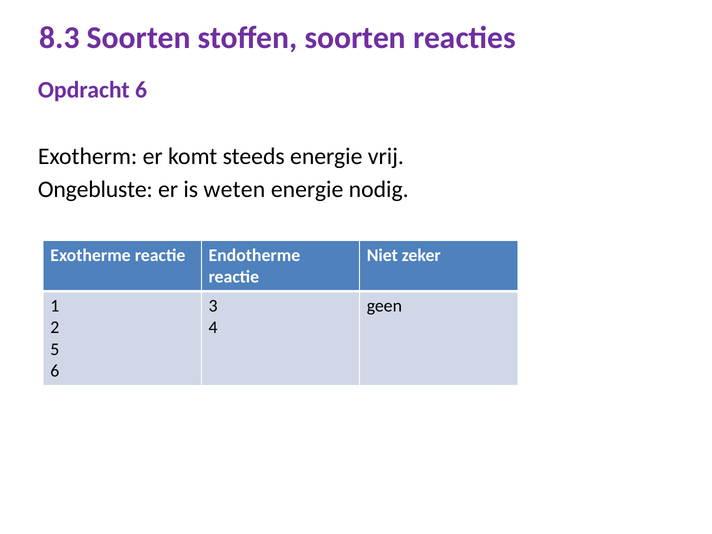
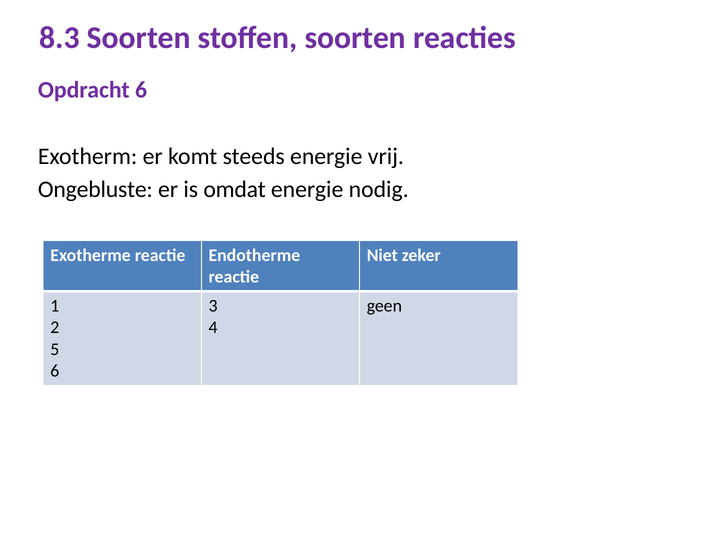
weten: weten -> omdat (235, 190)
